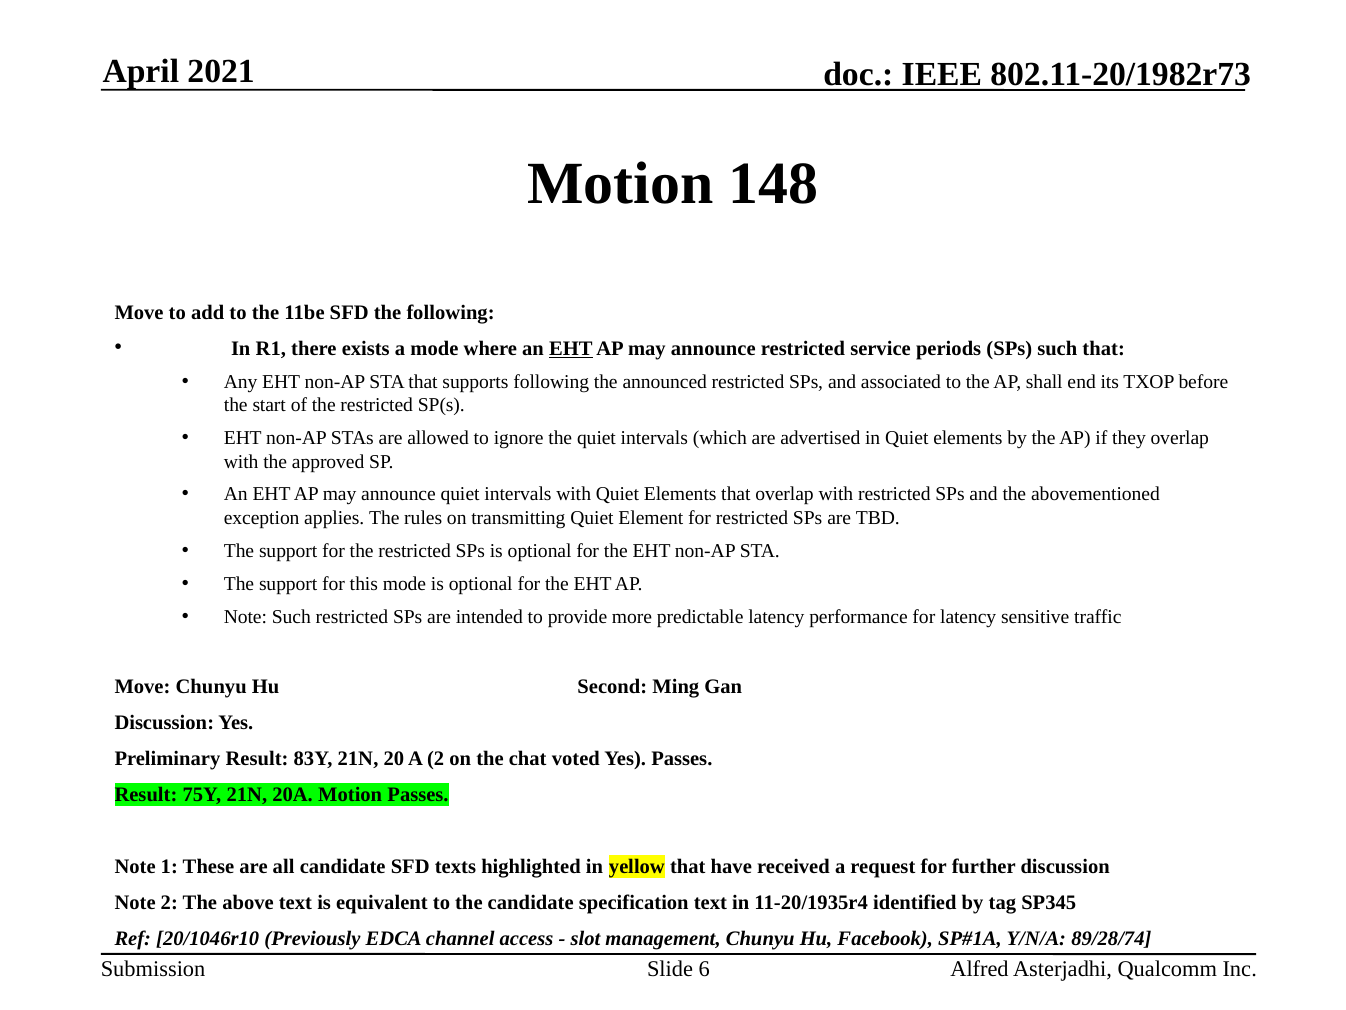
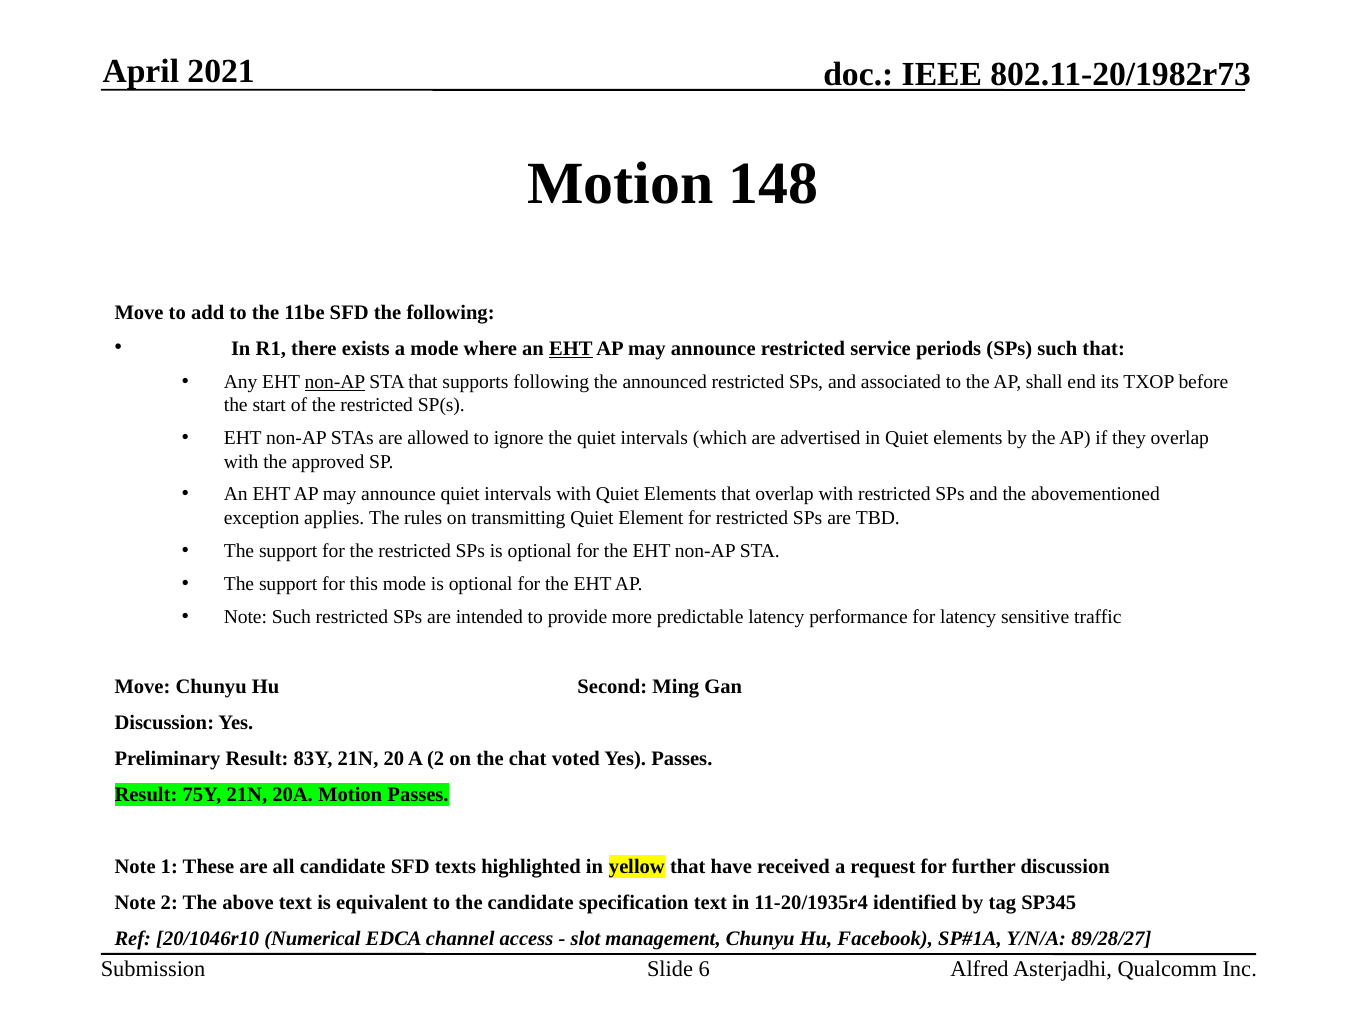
non-AP underline: none -> present (335, 381)
Previously: Previously -> Numerical (312, 938)
89/28/74: 89/28/74 -> 89/28/27 (1111, 938)
